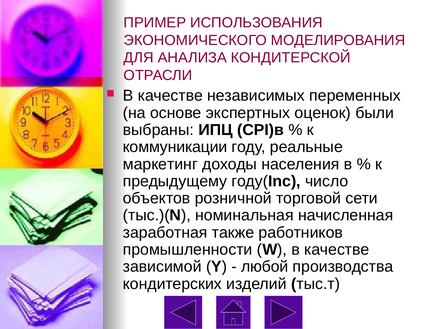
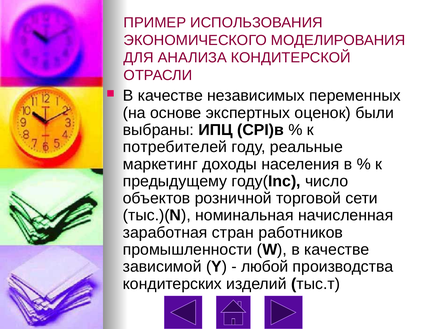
коммуникации: коммуникации -> потребителей (175, 147)
также: также -> стран (233, 233)
